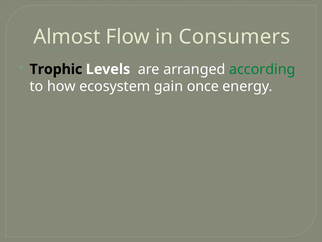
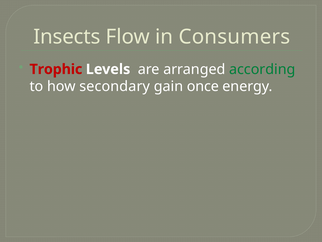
Almost: Almost -> Insects (67, 37)
Trophic colour: black -> red (56, 69)
ecosystem: ecosystem -> secondary (115, 86)
